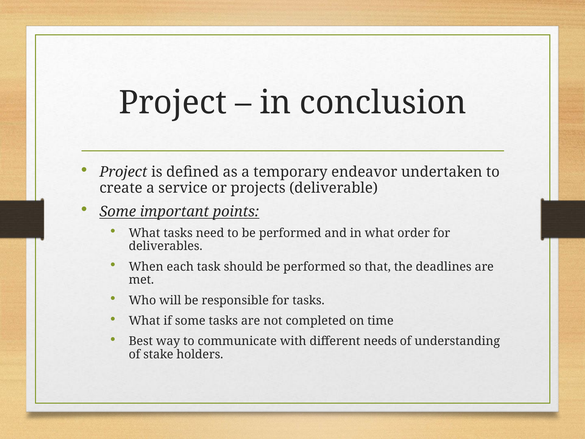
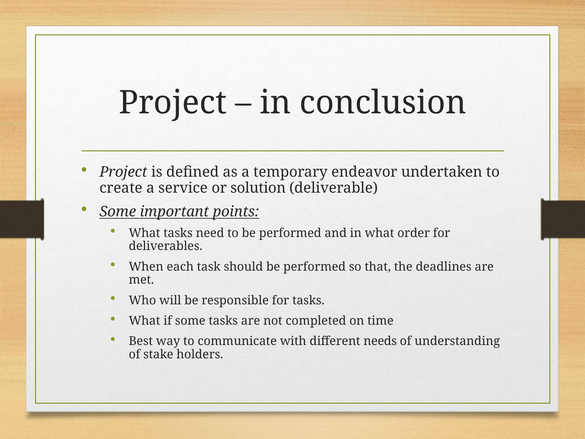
projects: projects -> solution (258, 188)
